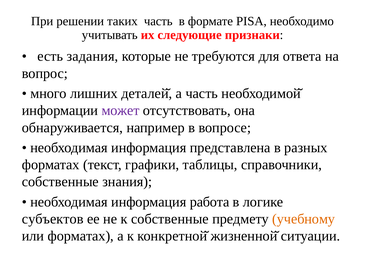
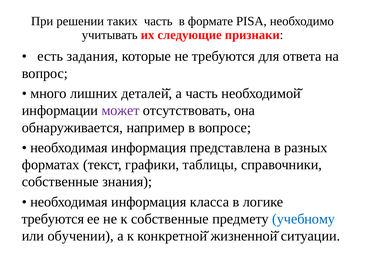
работа: работа -> класса (209, 202)
субъектов: субъектов -> требуются (53, 219)
учебному colour: orange -> blue (304, 219)
или форматах: форматах -> обучении (81, 236)
